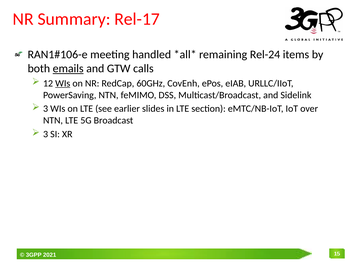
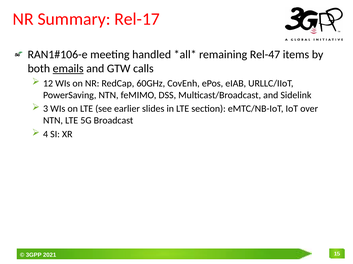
Rel-24: Rel-24 -> Rel-47 (265, 55)
WIs underline: present -> none (63, 84)
3: 3 -> 4 (46, 135)
